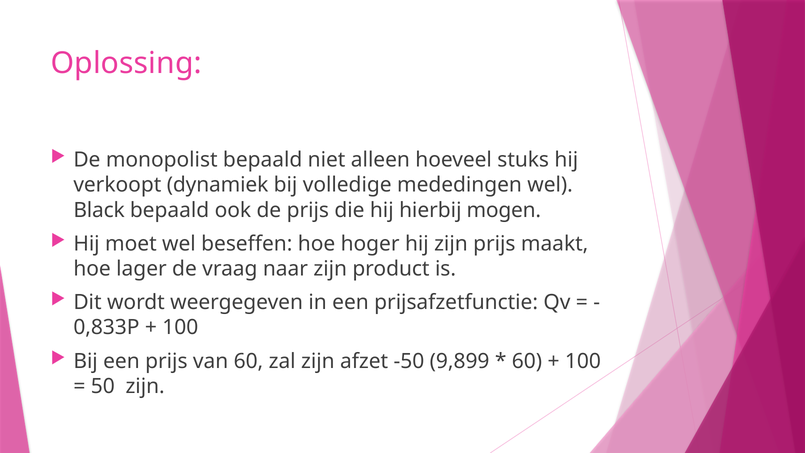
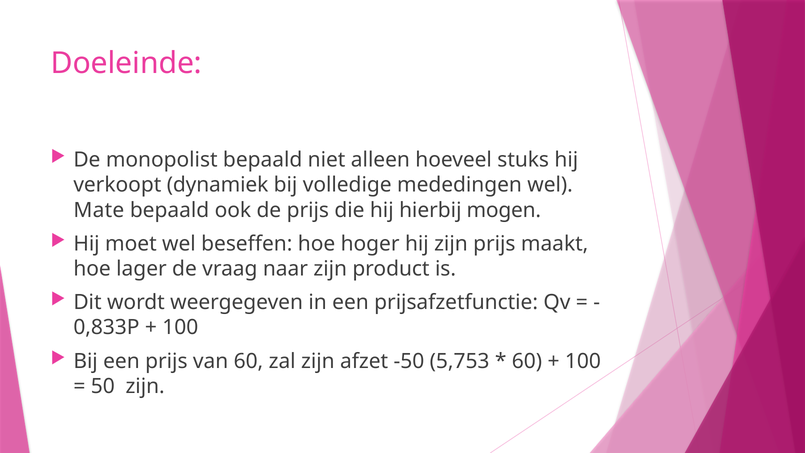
Oplossing: Oplossing -> Doeleinde (126, 63)
Black: Black -> Mate (99, 210)
9,899: 9,899 -> 5,753 (460, 361)
